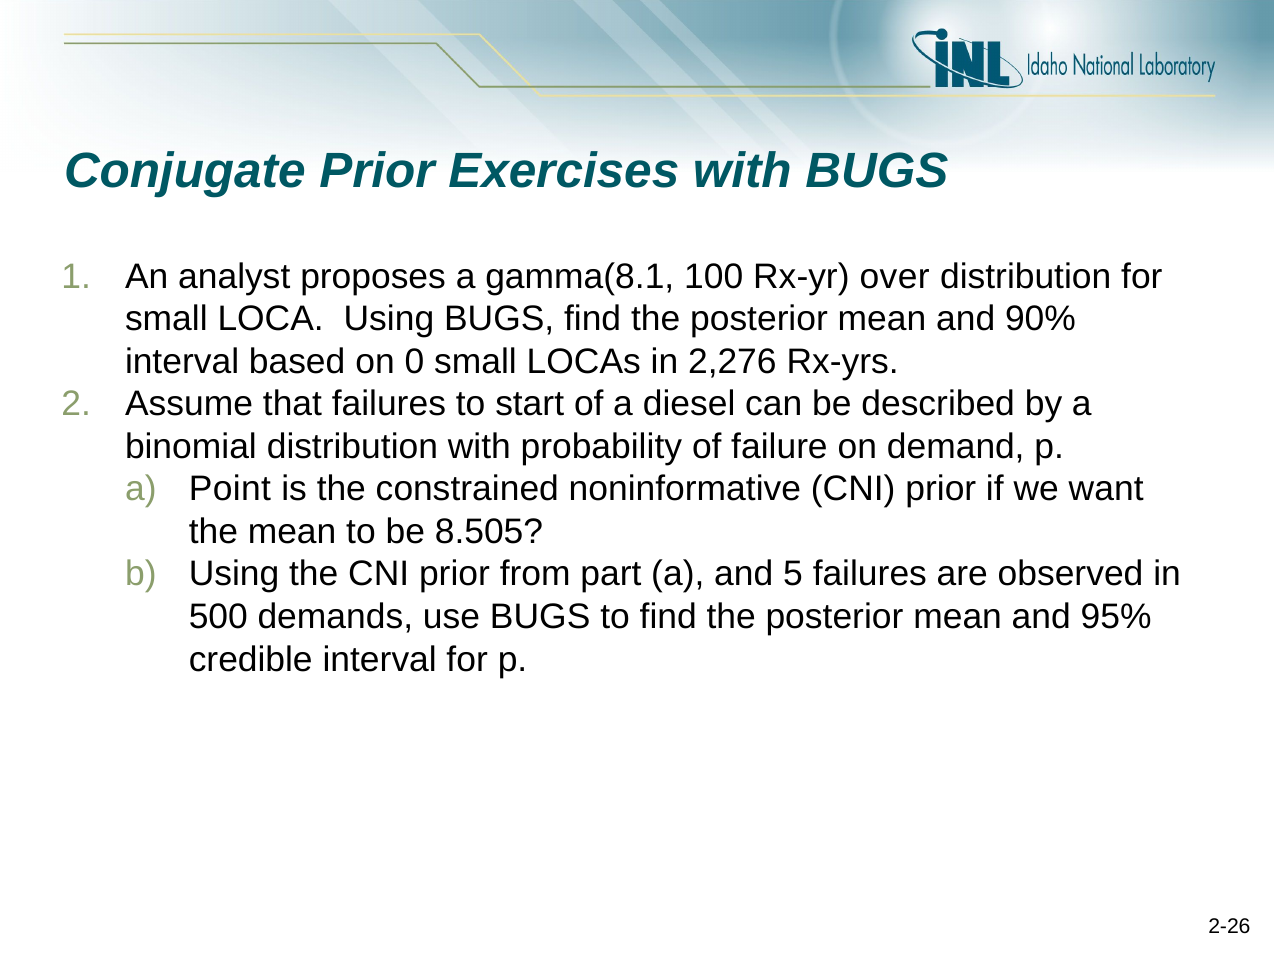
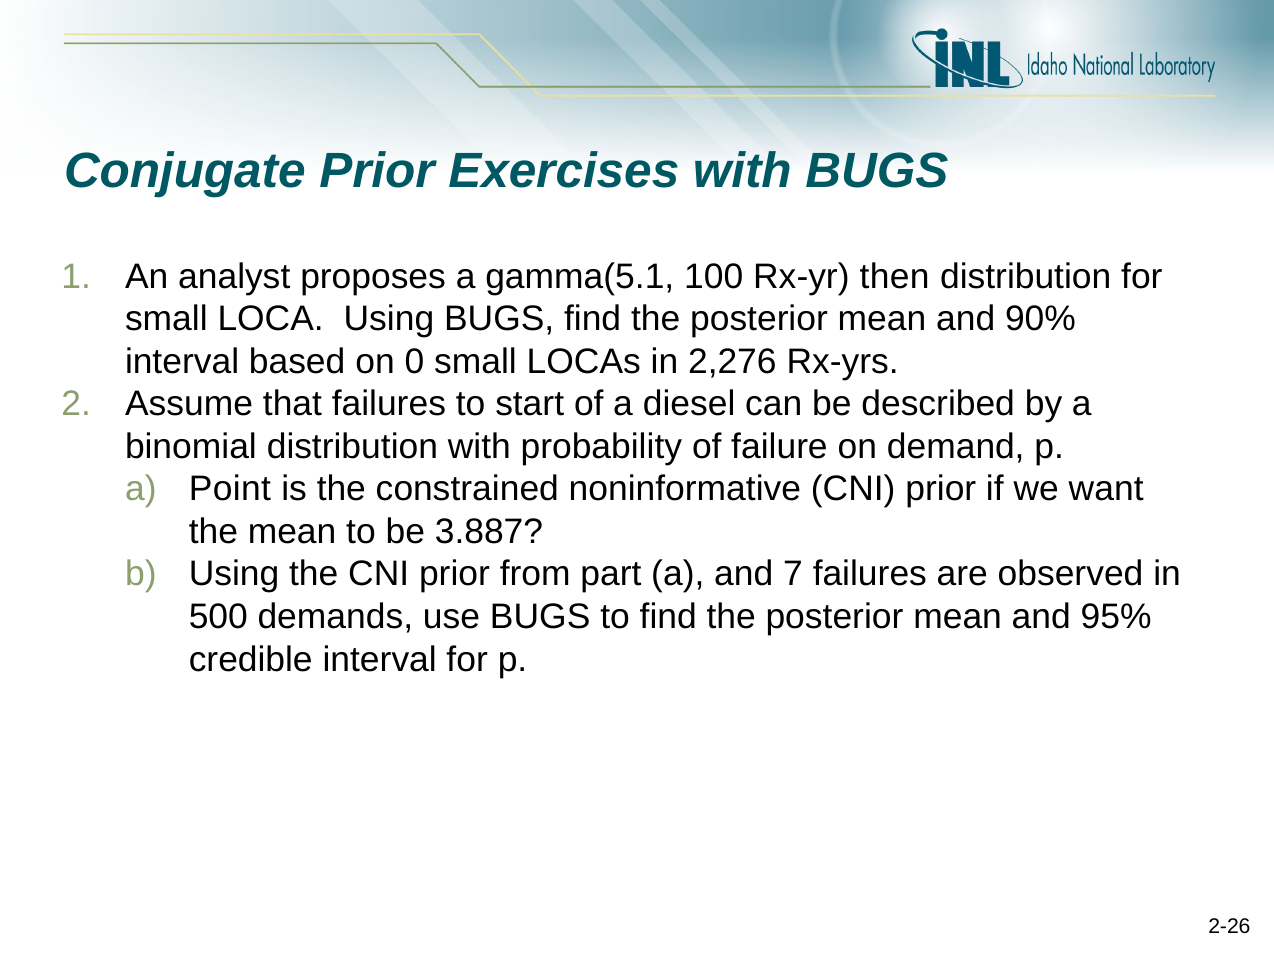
gamma(8.1: gamma(8.1 -> gamma(5.1 (580, 277)
over: over -> then (895, 277)
8.505: 8.505 -> 3.887 (489, 532)
5: 5 -> 7 (793, 575)
